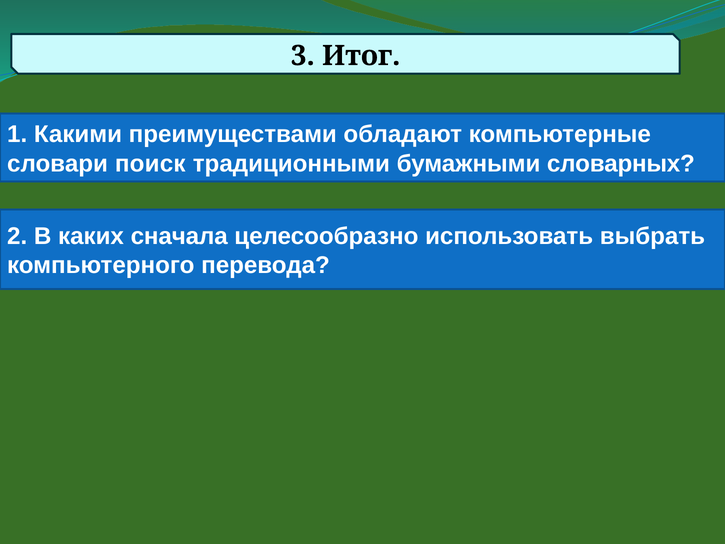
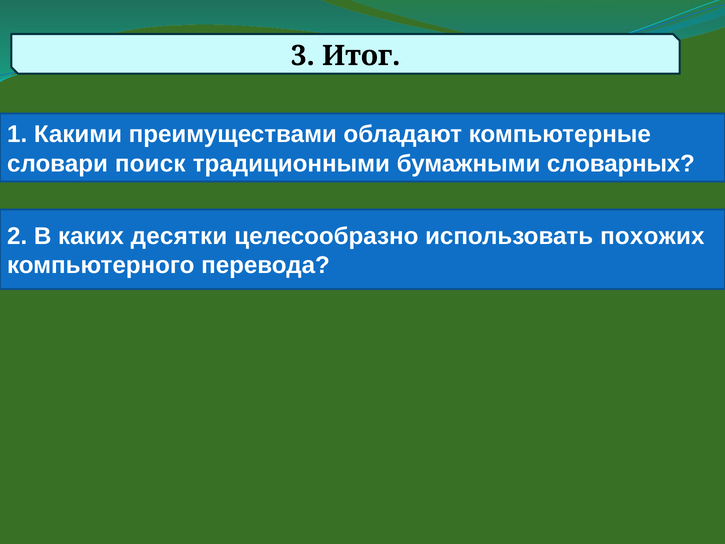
сначала: сначала -> десятки (179, 236)
выбрать: выбрать -> похожих (652, 236)
